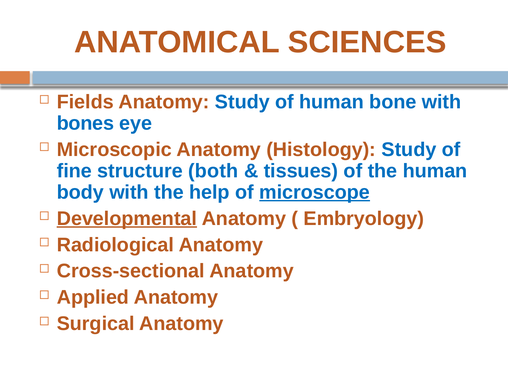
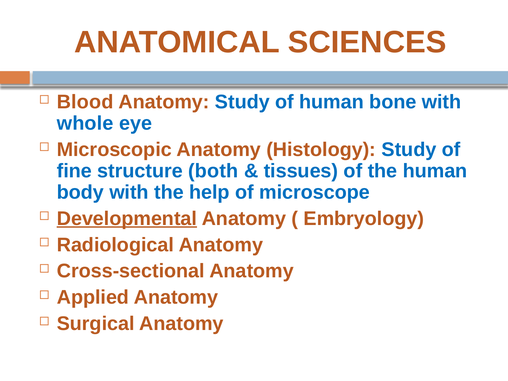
Fields: Fields -> Blood (85, 102)
bones: bones -> whole (85, 123)
microscope underline: present -> none (315, 192)
